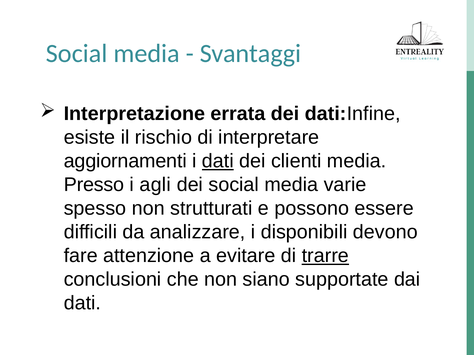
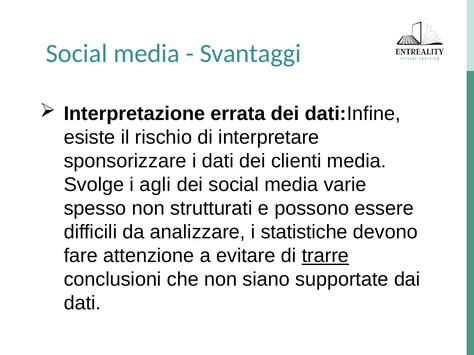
aggiornamenti: aggiornamenti -> sponsorizzare (125, 161)
dati underline: present -> none (218, 161)
Presso: Presso -> Svolge (94, 185)
disponibili: disponibili -> statistiche (304, 232)
